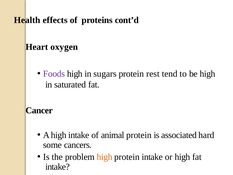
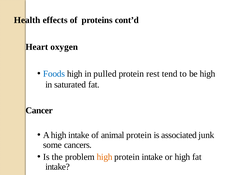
Foods colour: purple -> blue (54, 74)
sugars: sugars -> pulled (105, 74)
hard: hard -> junk (206, 135)
